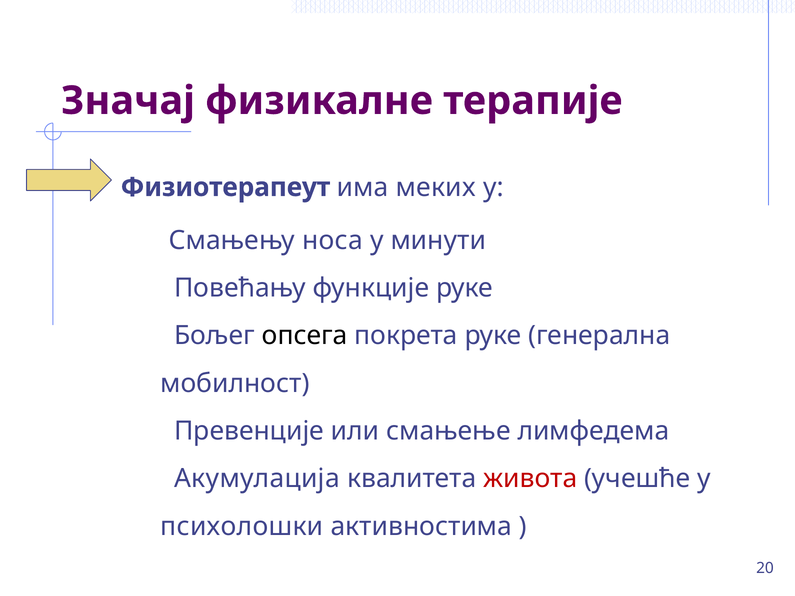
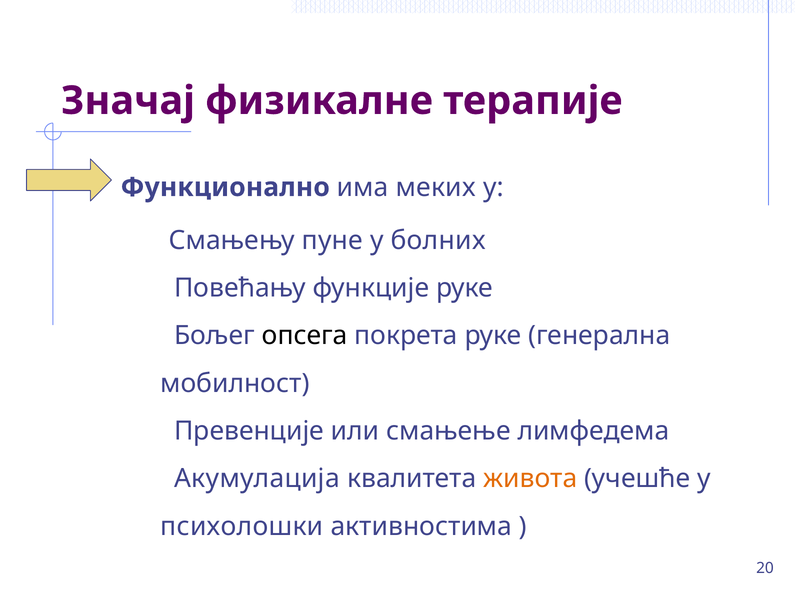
Физиотерапеут: Физиотерапеут -> Функционално (225, 187)
носа: носа -> пуне (332, 240)
минути: минути -> болних (438, 240)
живота colour: red -> orange (530, 479)
